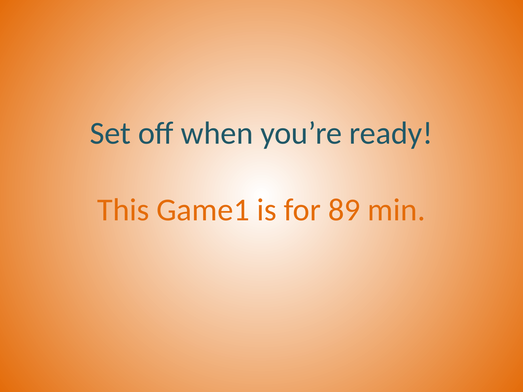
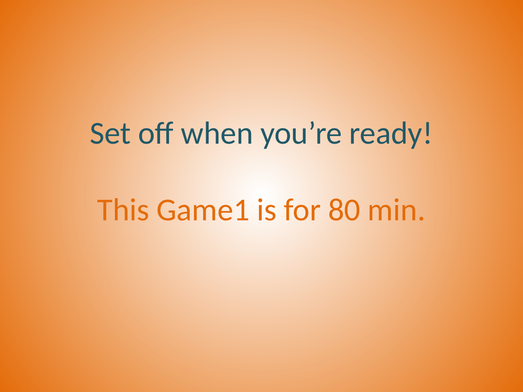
89: 89 -> 80 (344, 210)
